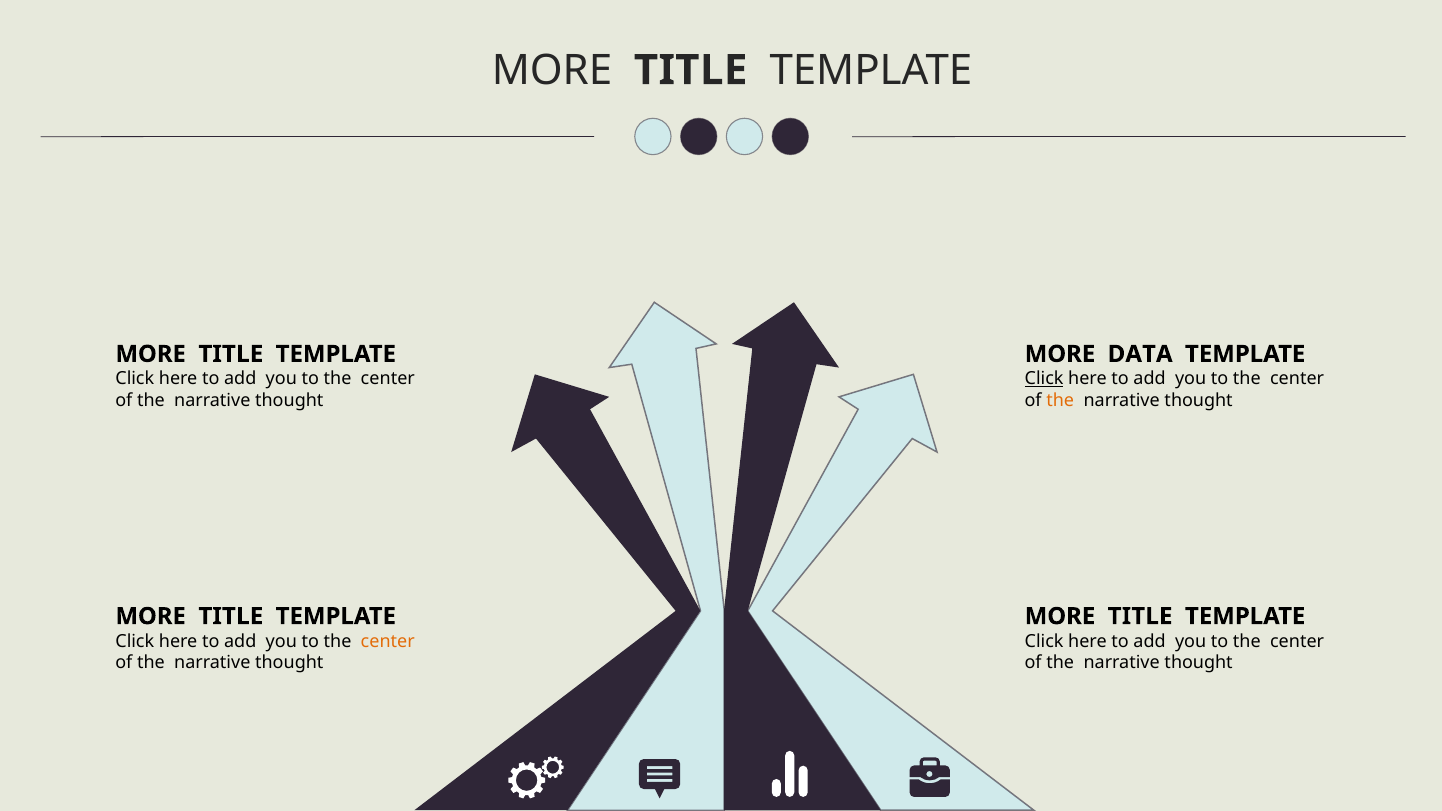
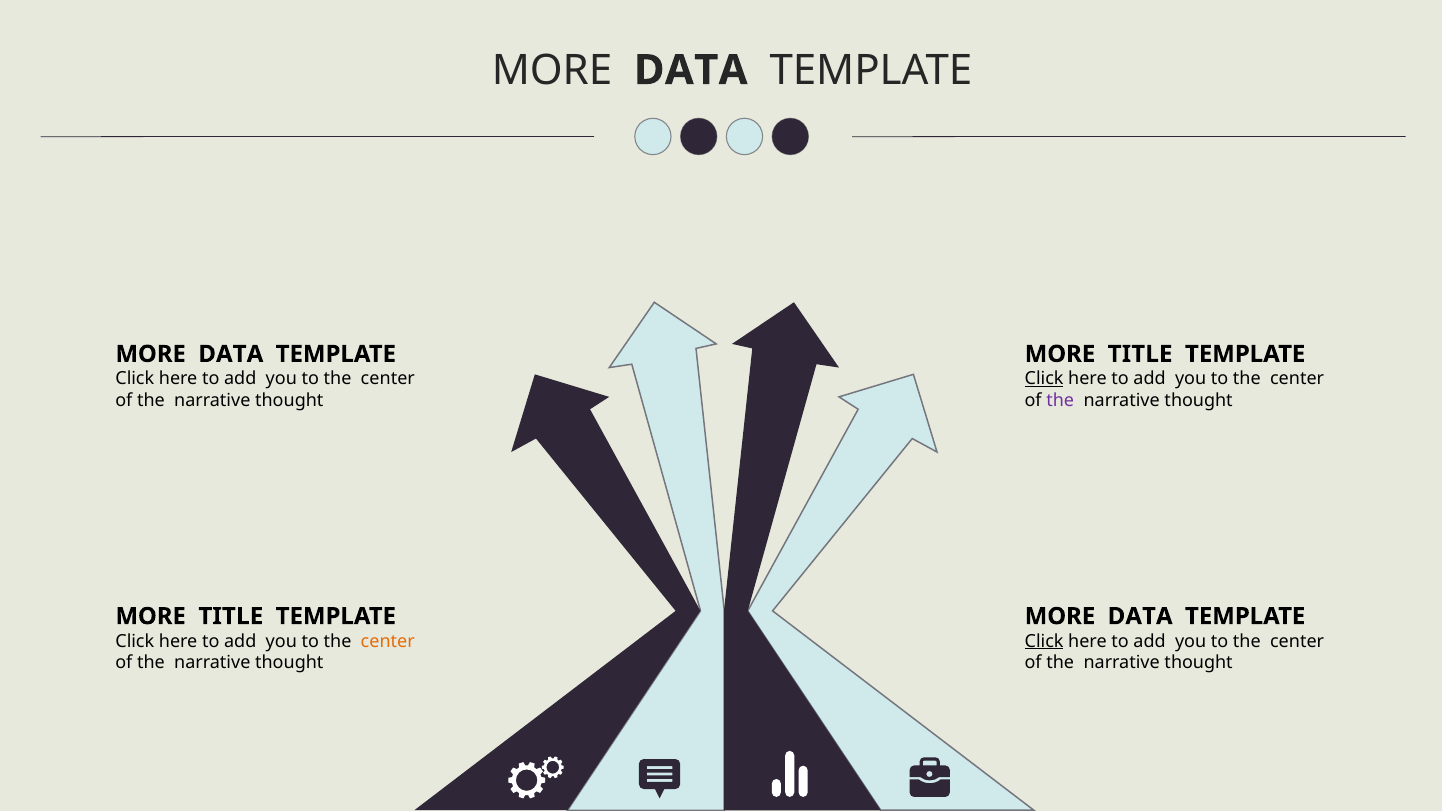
TITLE: TITLE -> DATA (691, 70)
TITLE: TITLE -> DATA (231, 354)
DATA: DATA -> TITLE (1140, 354)
the colour: orange -> purple (1060, 401)
TITLE: TITLE -> DATA (1140, 616)
Click underline: none -> present (1044, 641)
